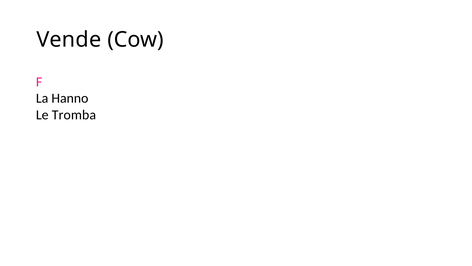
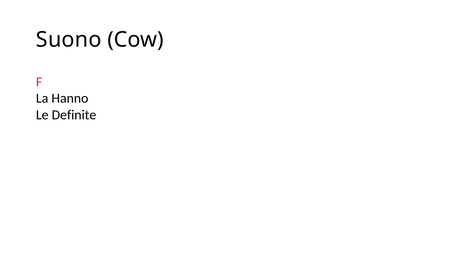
Vende: Vende -> Suono (69, 40)
Tromba: Tromba -> Definite (74, 115)
